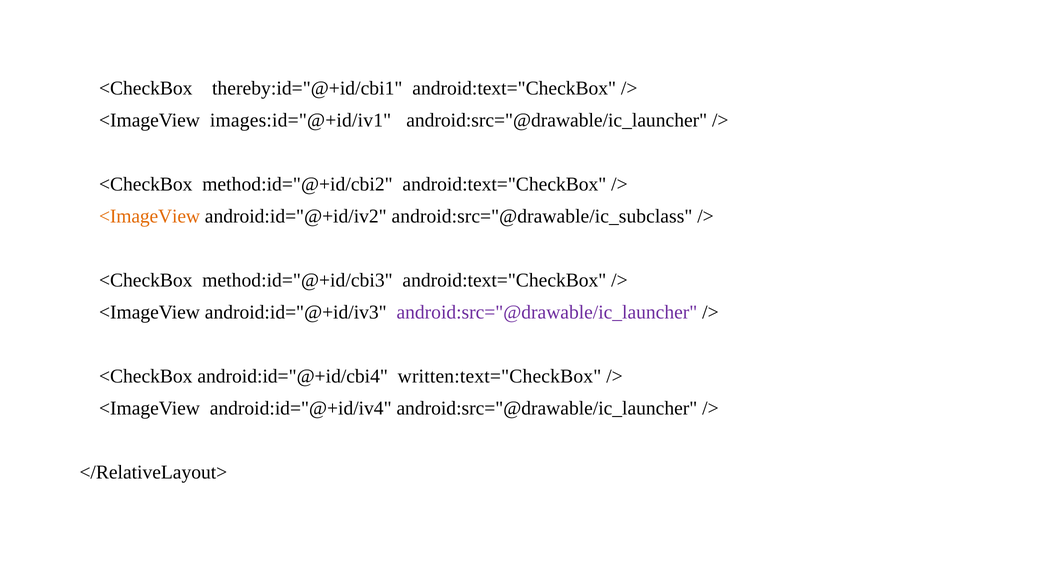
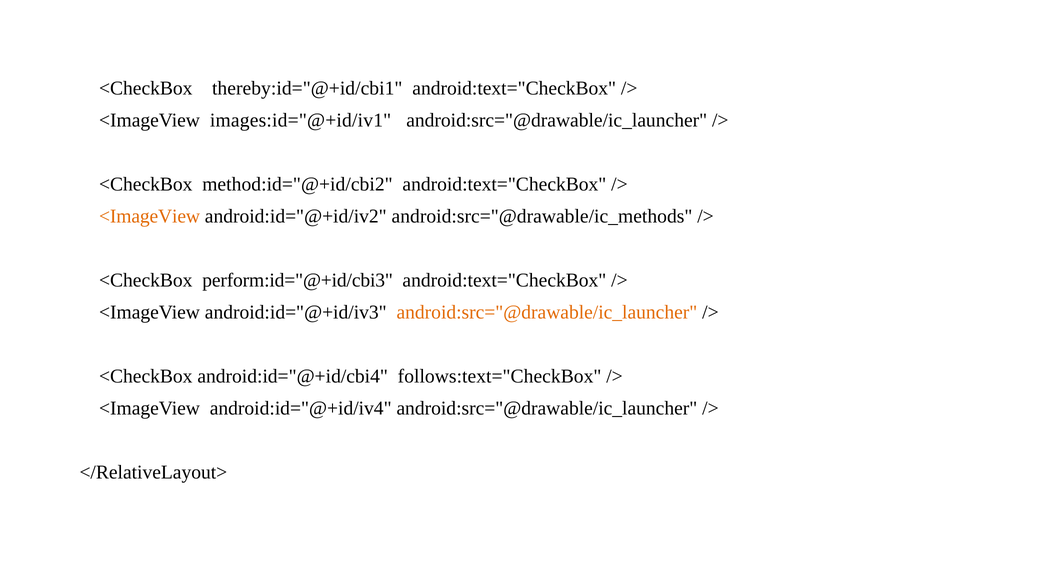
android:src="@drawable/ic_subclass: android:src="@drawable/ic_subclass -> android:src="@drawable/ic_methods (542, 216)
method:id="@+id/cbi3: method:id="@+id/cbi3 -> perform:id="@+id/cbi3 (298, 280)
android:src="@drawable/ic_launcher colour: purple -> orange (547, 312)
written:text="CheckBox: written:text="CheckBox -> follows:text="CheckBox (500, 376)
